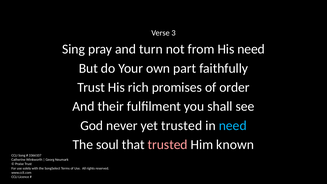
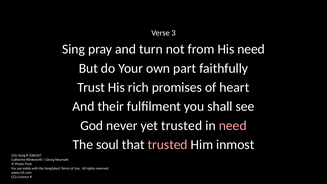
order: order -> heart (234, 87)
need colour: light blue -> pink (233, 125)
known: known -> inmost (235, 145)
